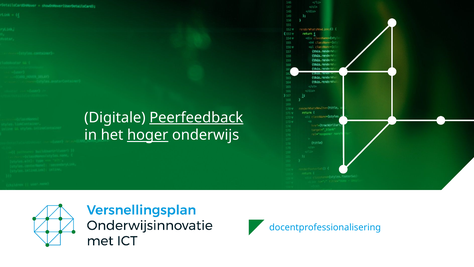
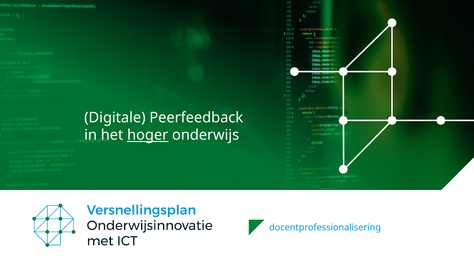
Peerfeedback underline: present -> none (196, 117)
